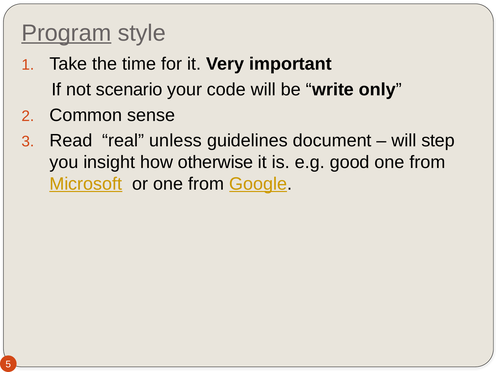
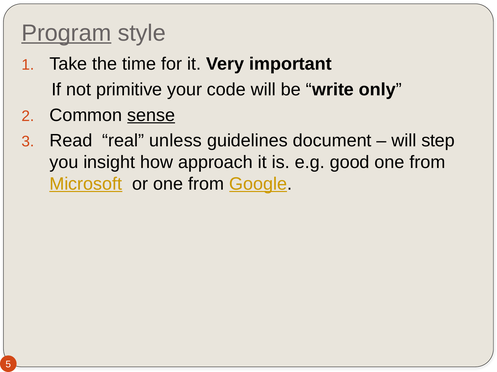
scenario: scenario -> primitive (129, 90)
sense underline: none -> present (151, 115)
otherwise: otherwise -> approach (215, 163)
